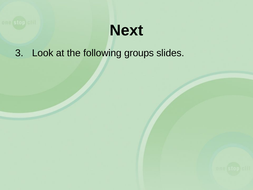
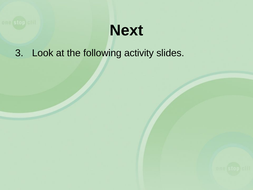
groups: groups -> activity (139, 53)
